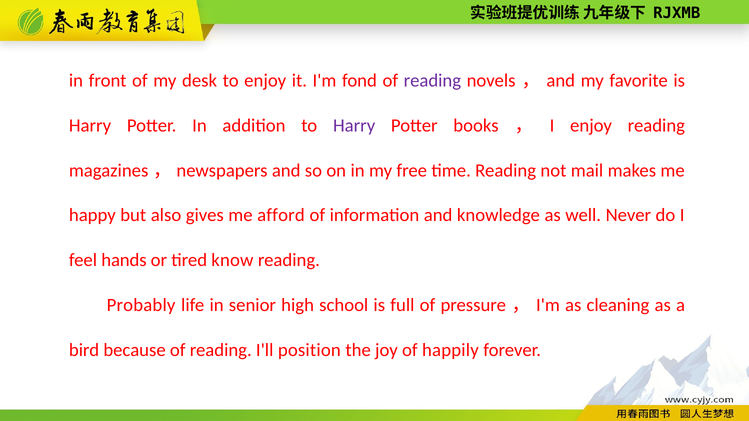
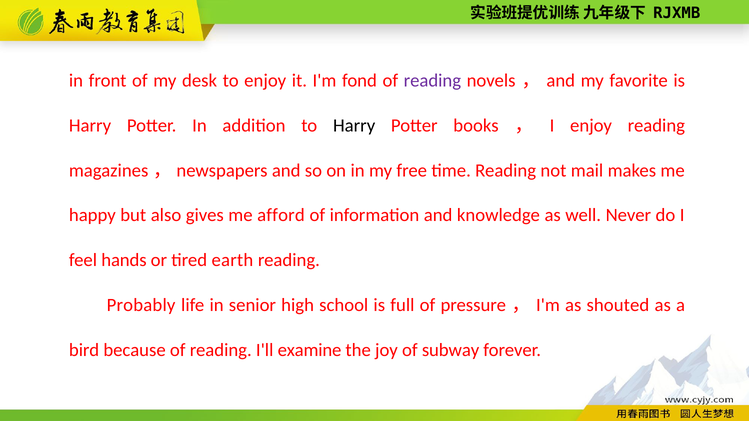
Harry colour: purple -> black (354, 126)
know: know -> earth (232, 260)
cleaning: cleaning -> shouted (618, 305)
position: position -> examine (310, 350)
happily: happily -> subway (451, 350)
